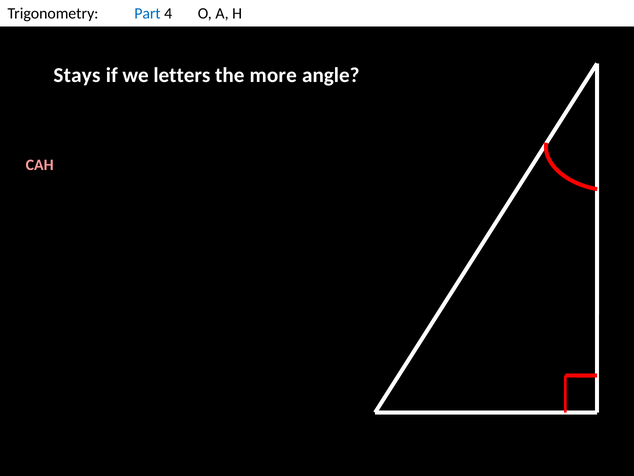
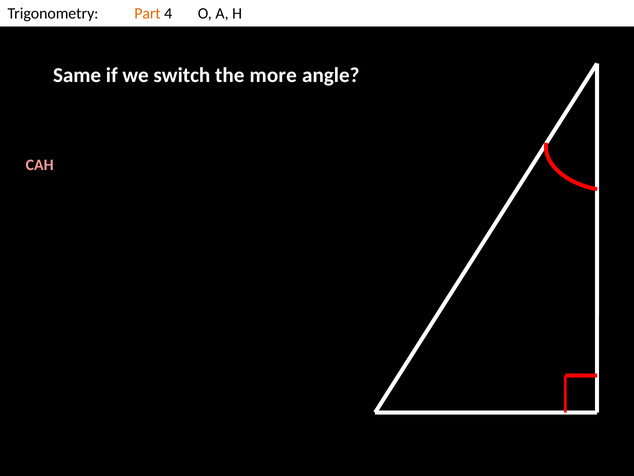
Part colour: blue -> orange (148, 14)
Stays: Stays -> Same (77, 75)
letters: letters -> switch (182, 75)
